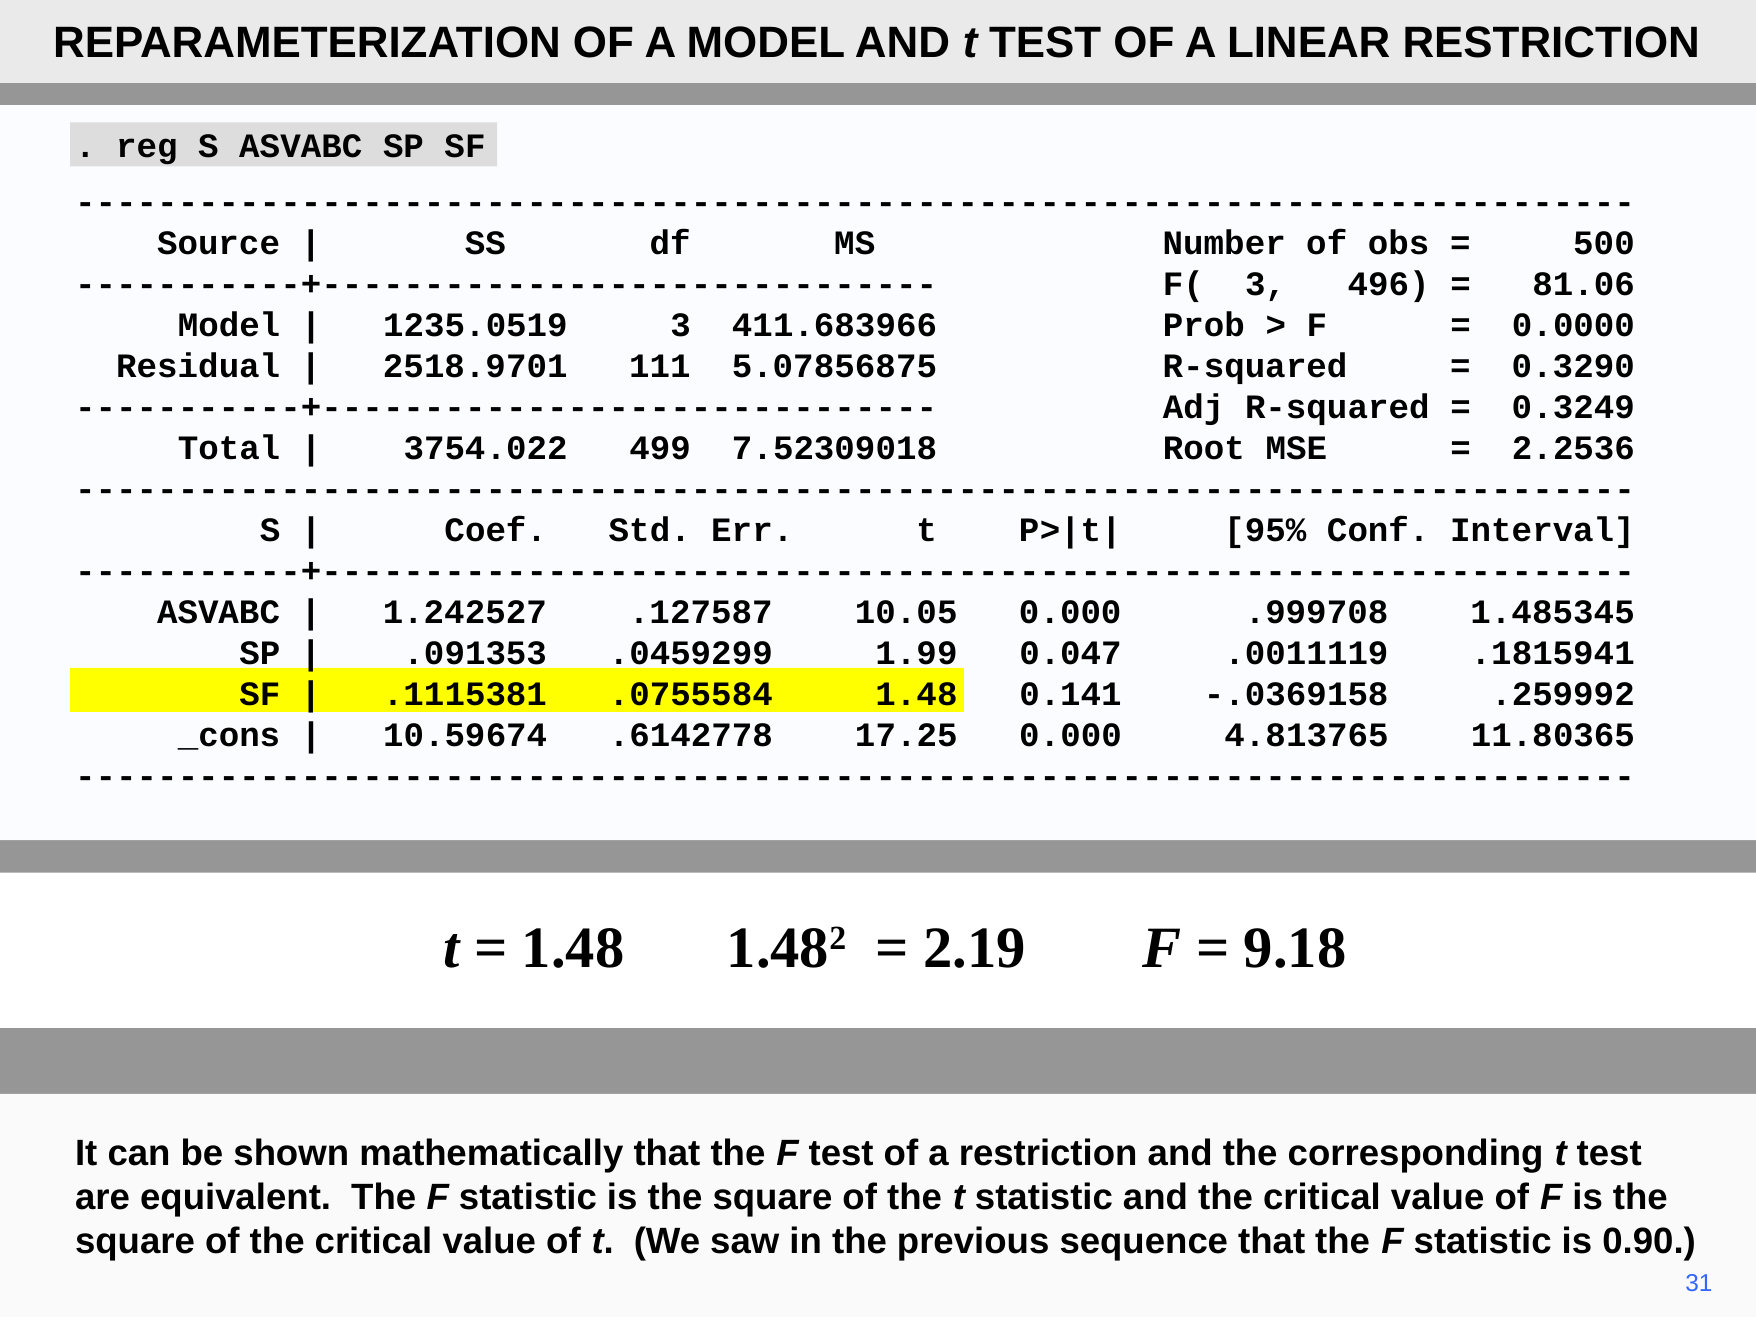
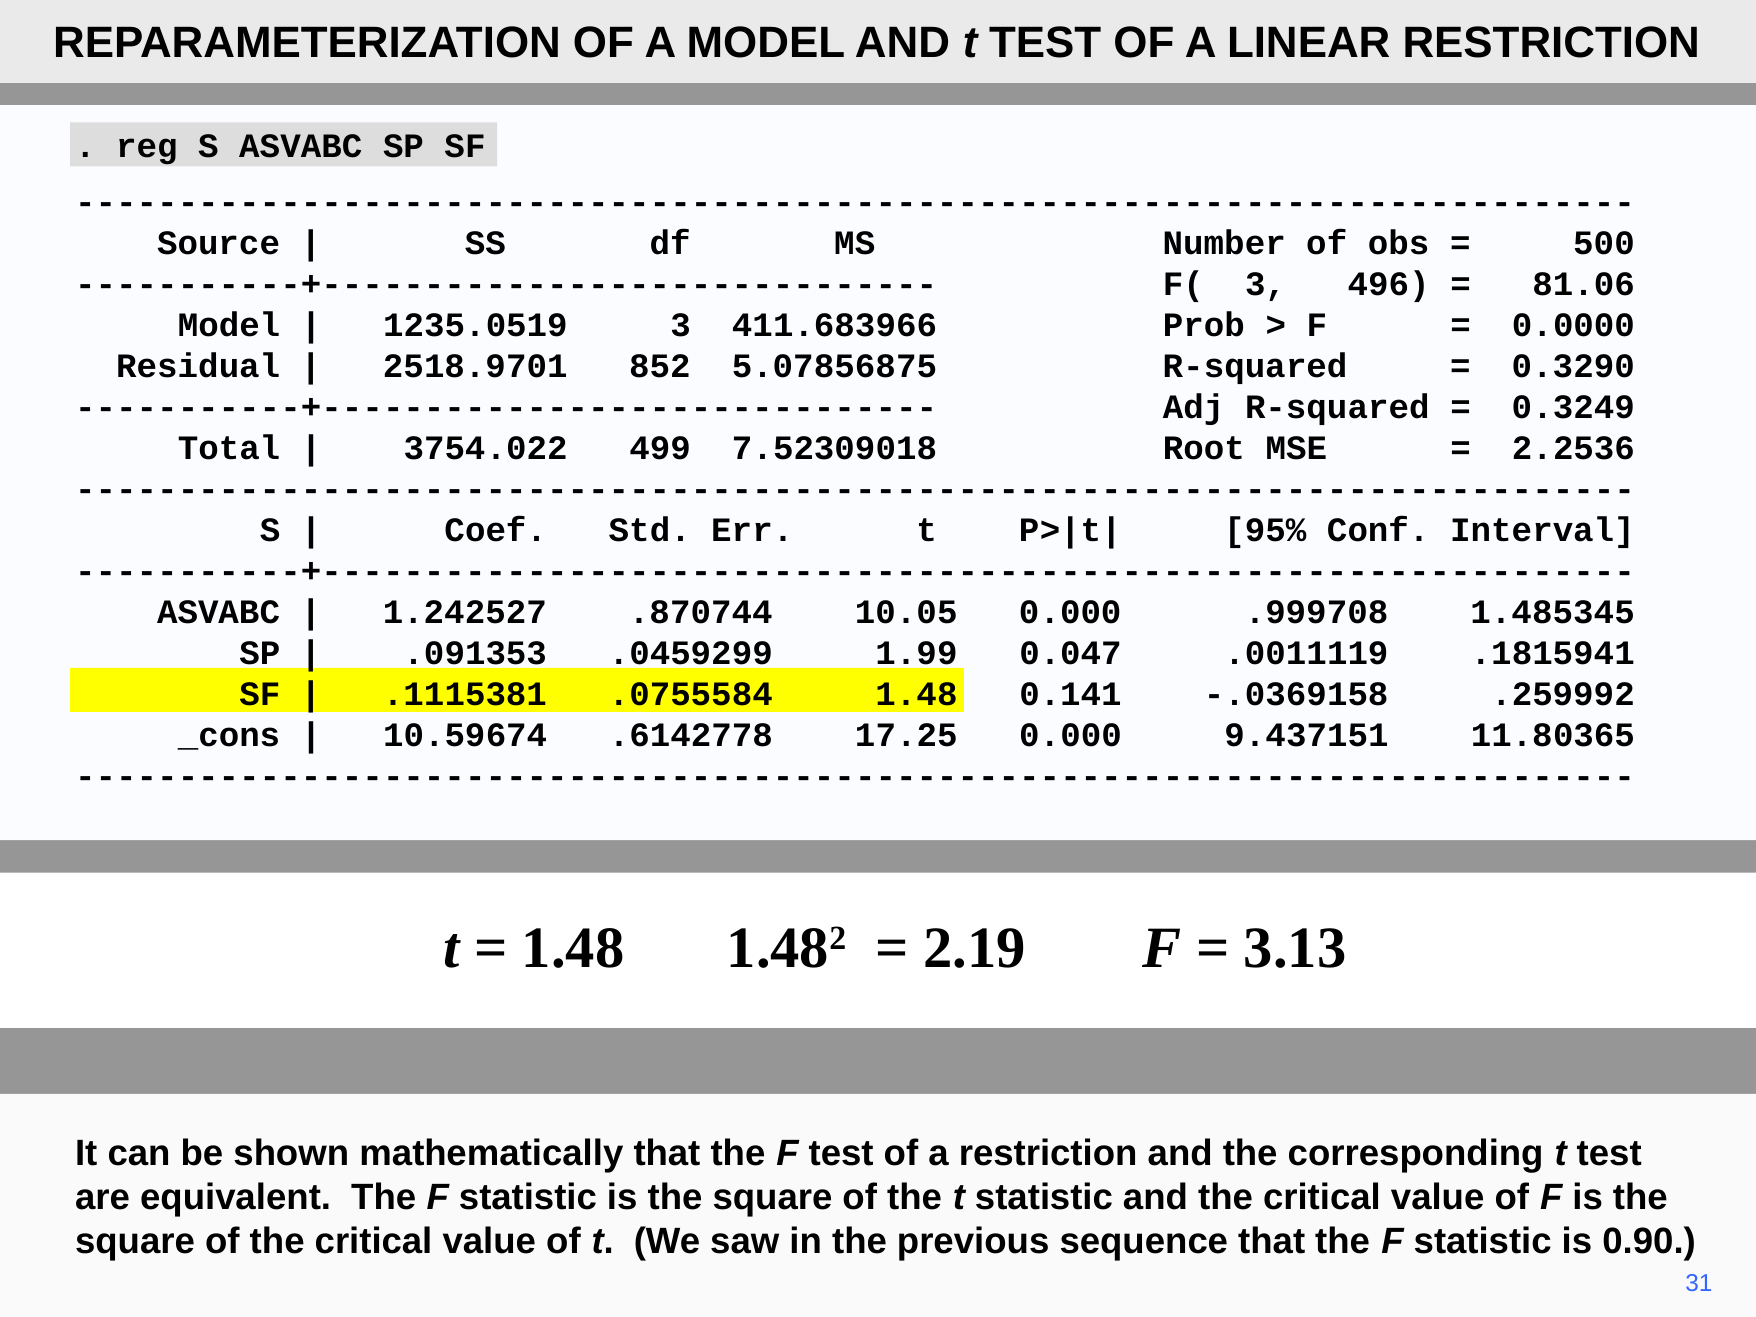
111: 111 -> 852 (660, 366)
.127587: .127587 -> .870744 (701, 612)
4.813765: 4.813765 -> 9.437151 (1307, 735)
9.18: 9.18 -> 3.13 (1295, 948)
